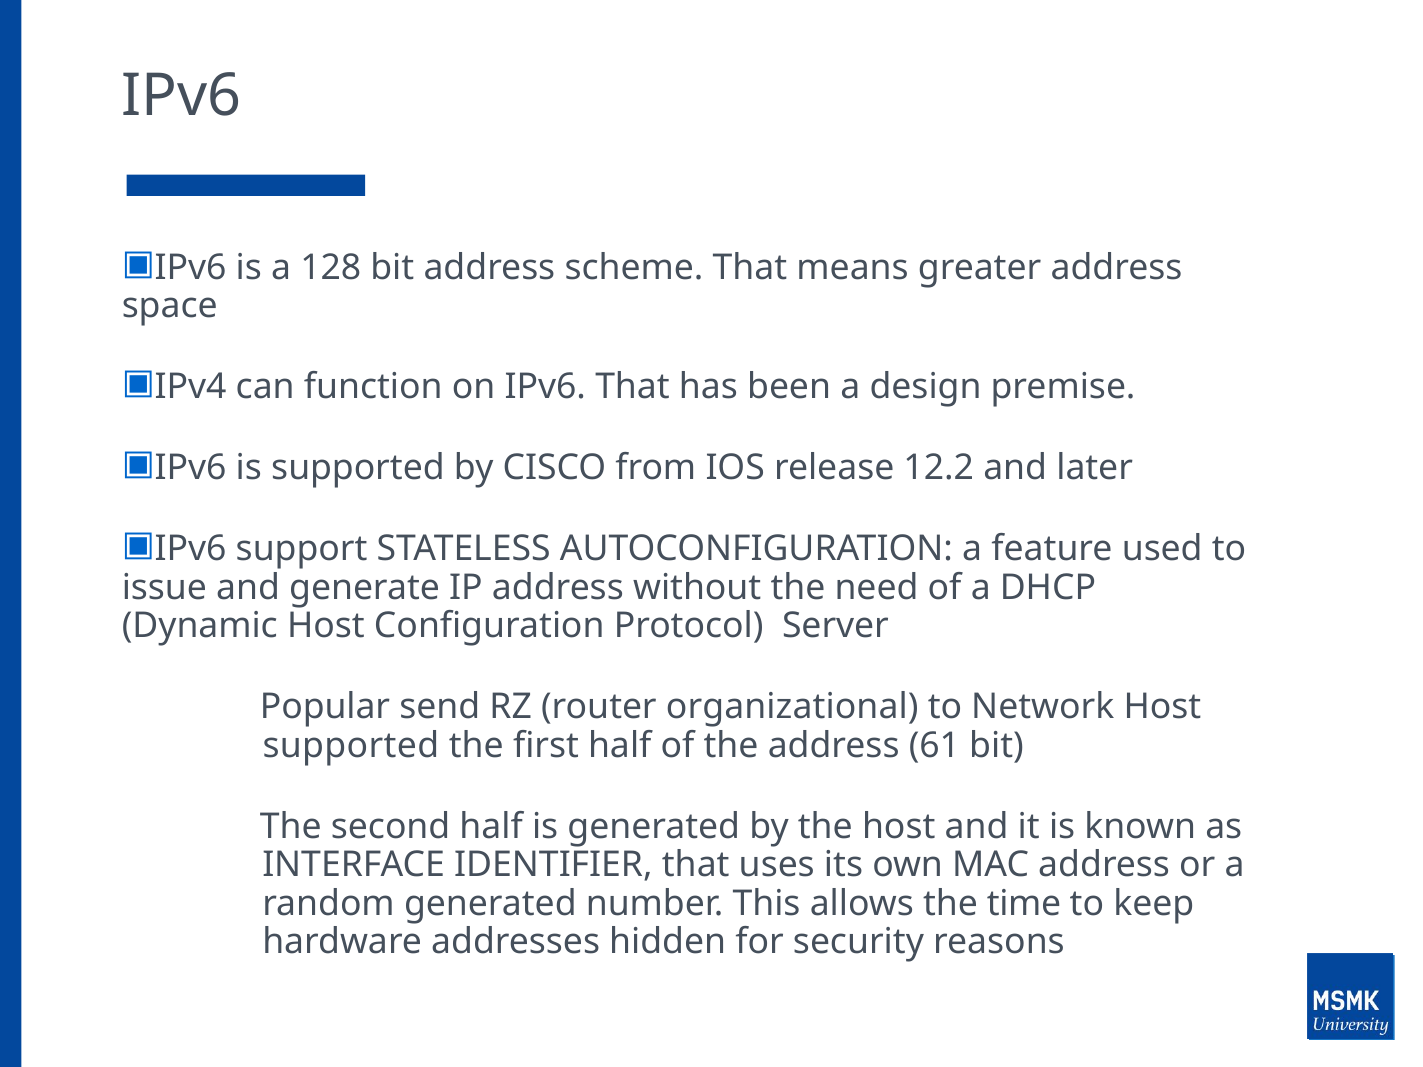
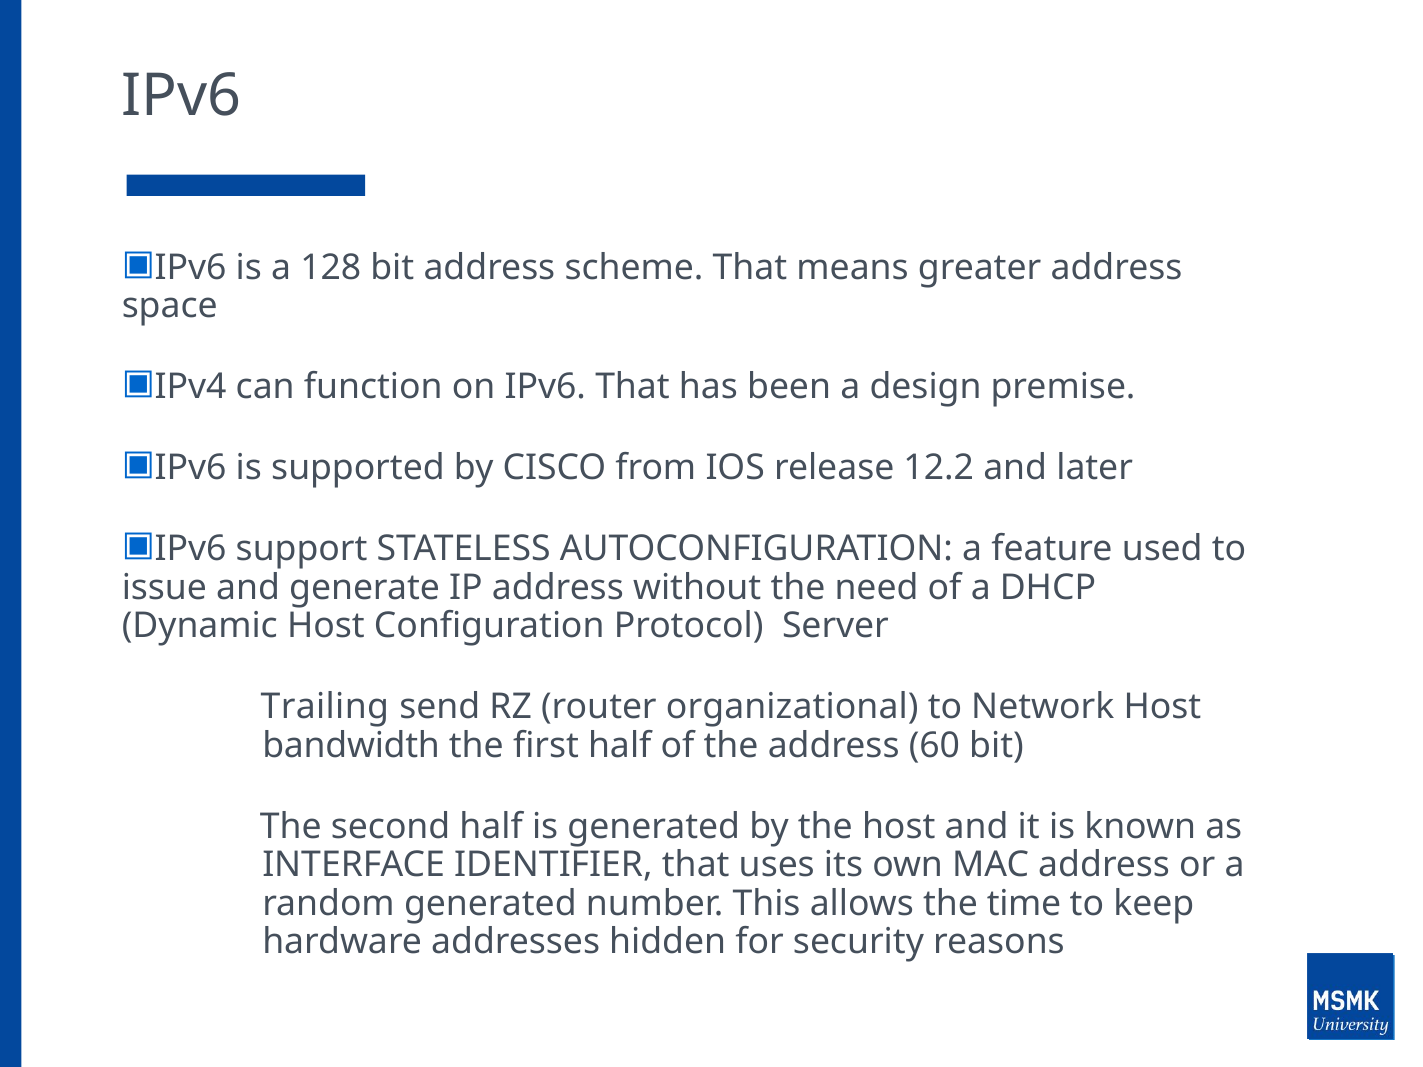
Popular: Popular -> Trailing (325, 707)
supported: supported -> bandwidth (351, 746)
61: 61 -> 60 (934, 746)
